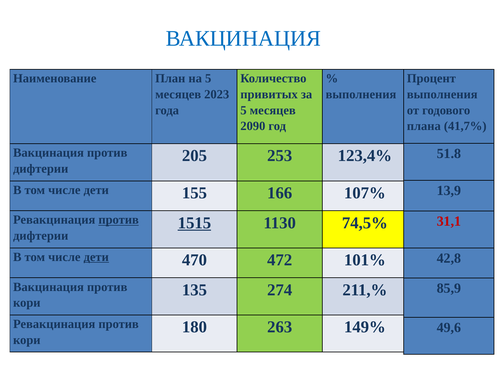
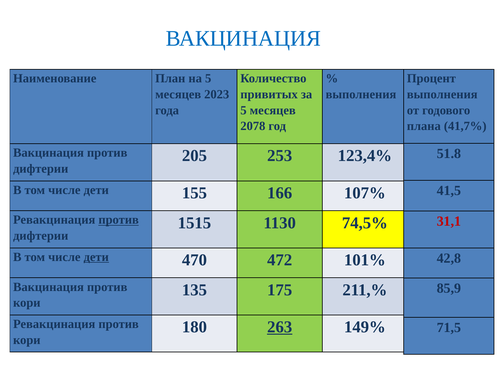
2090: 2090 -> 2078 (253, 126)
13,9: 13,9 -> 41,5 (449, 190)
1515 underline: present -> none (194, 223)
274: 274 -> 175 (280, 290)
263 underline: none -> present (280, 327)
49,6: 49,6 -> 71,5 (449, 328)
